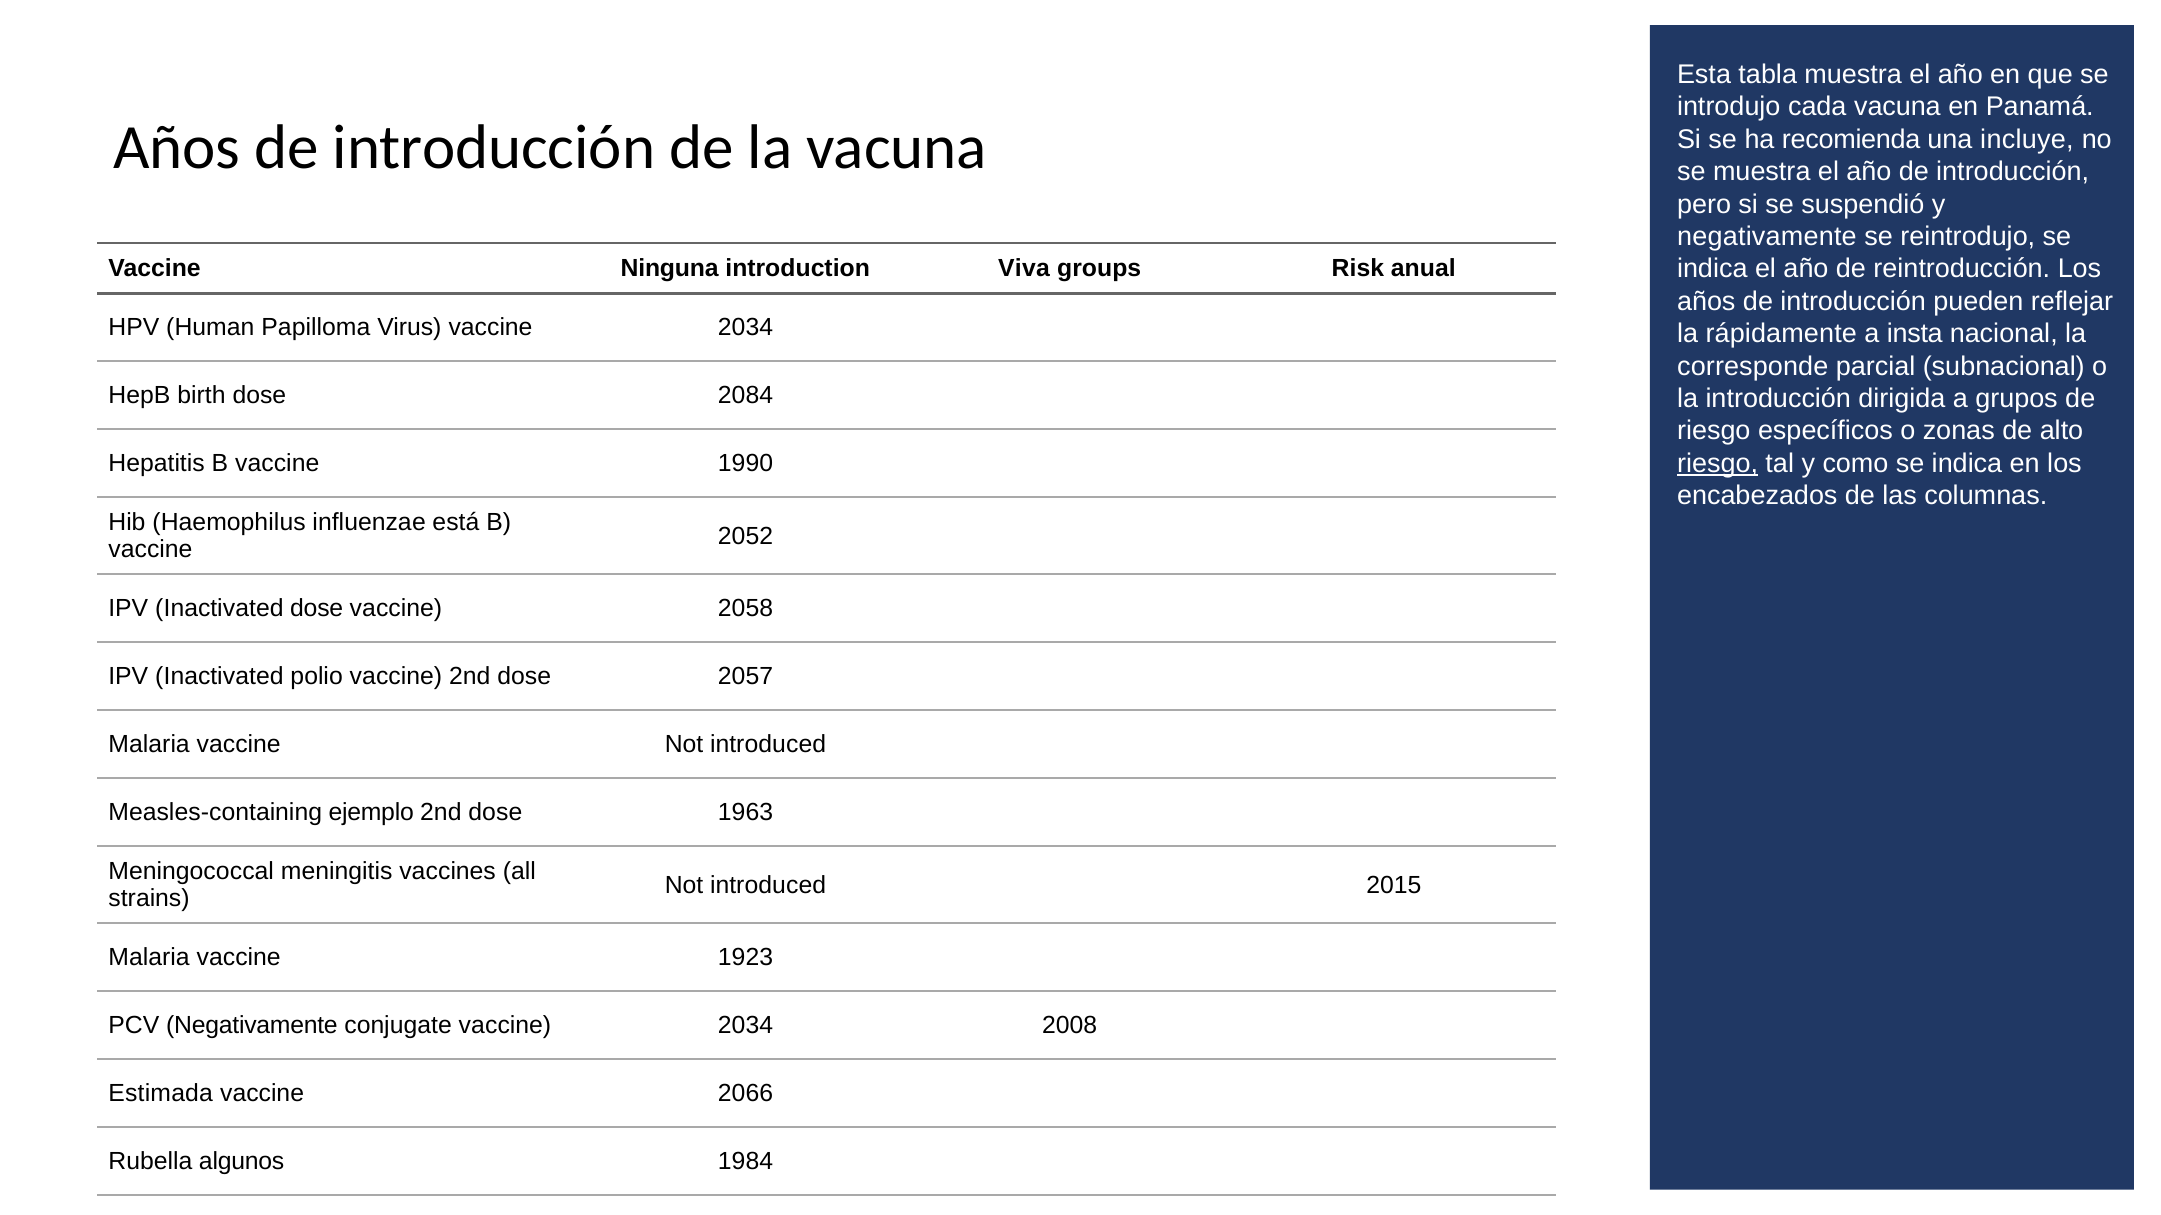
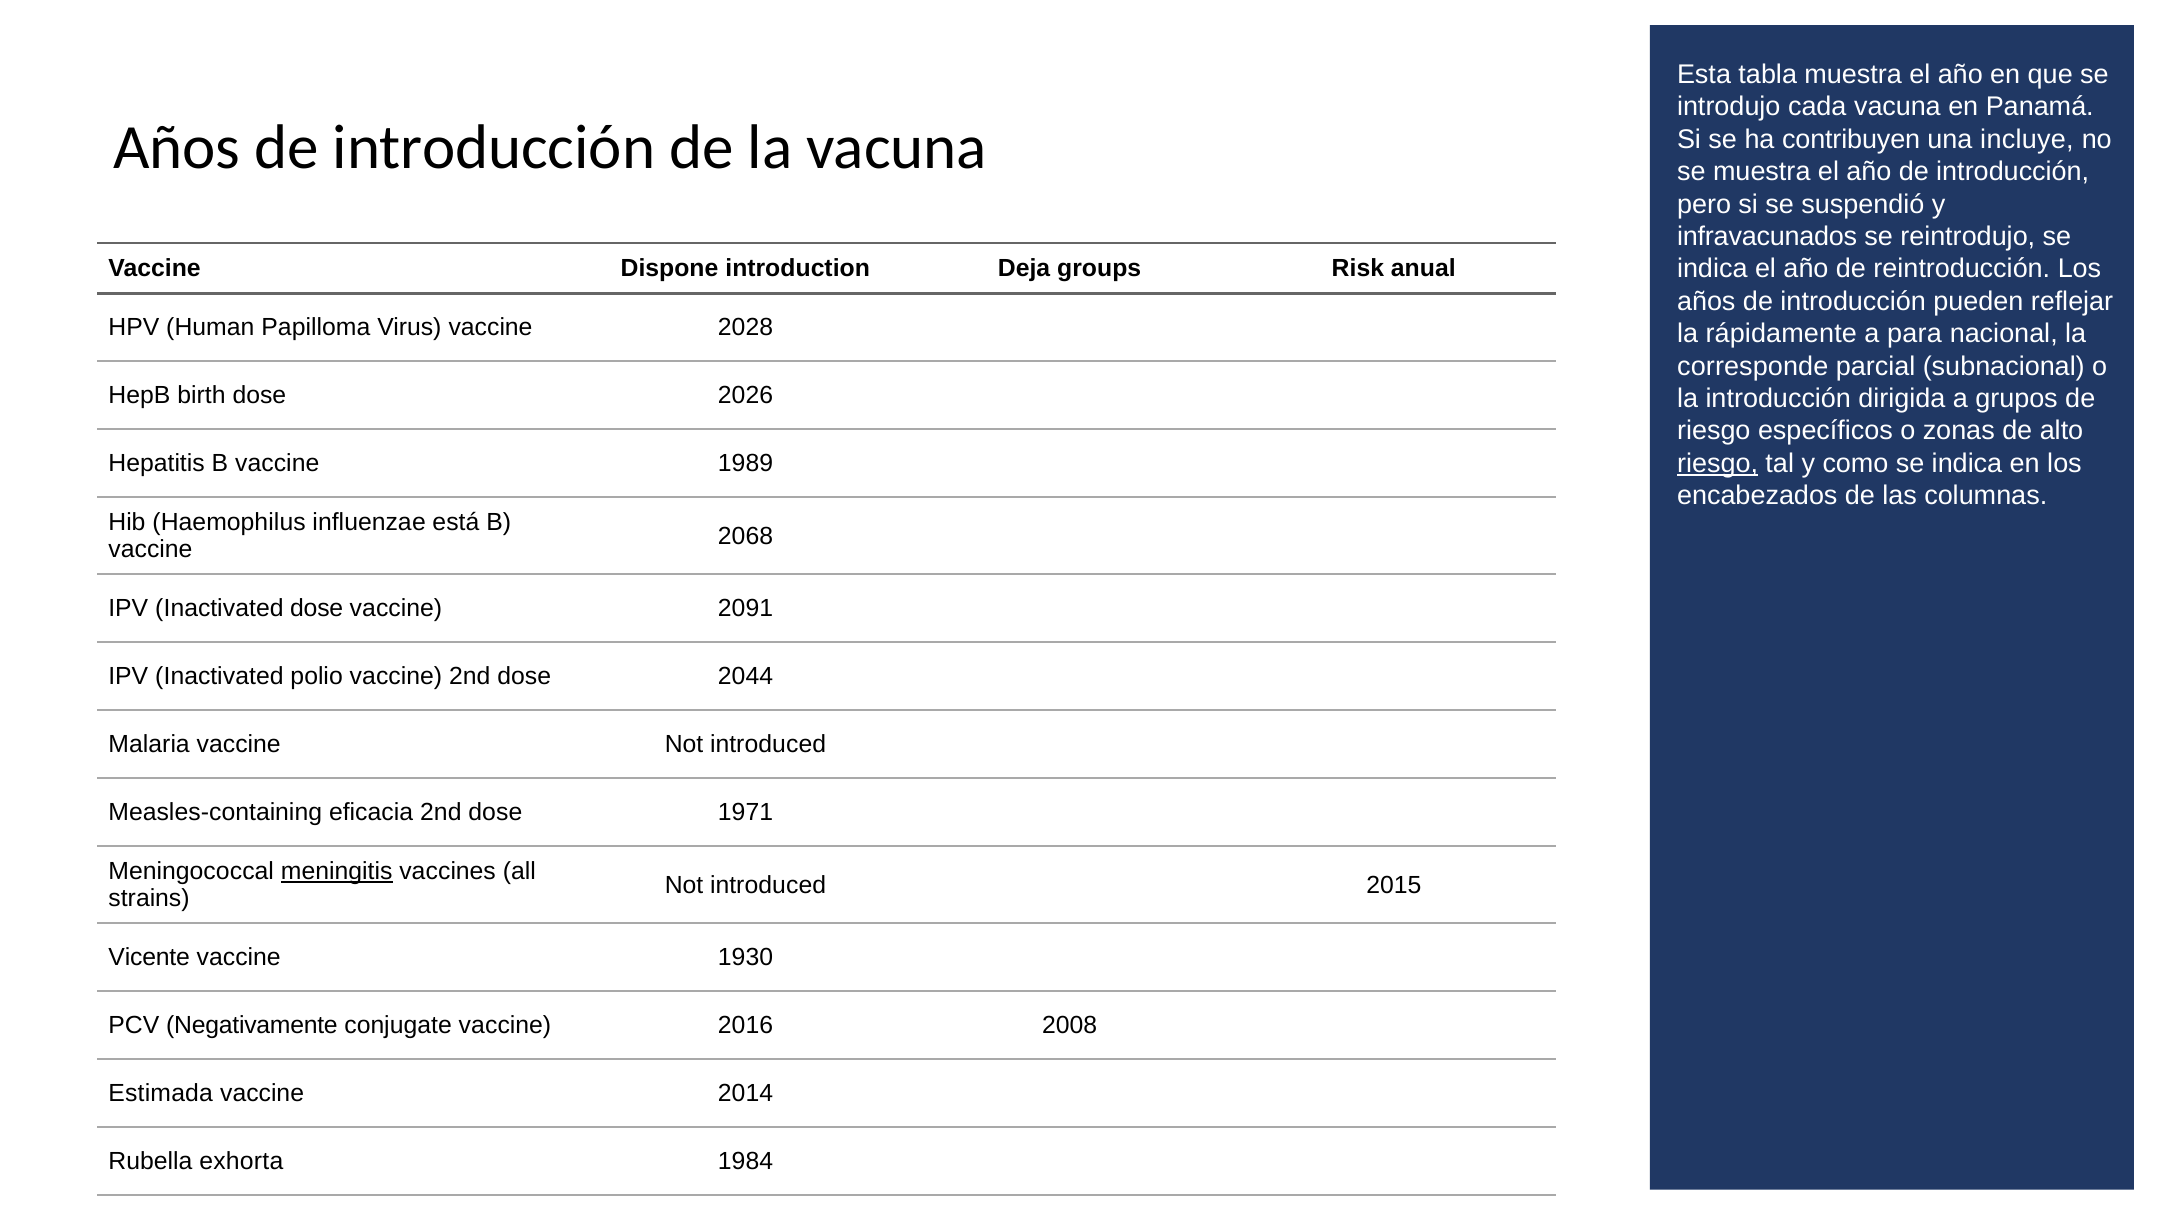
recomienda: recomienda -> contribuyen (1851, 140)
negativamente: negativamente -> infravacunados (1767, 237)
Ninguna: Ninguna -> Dispone (669, 269)
Viva: Viva -> Deja (1024, 269)
Virus vaccine 2034: 2034 -> 2028 (746, 328)
insta: insta -> para (1915, 334)
2084: 2084 -> 2026 (746, 395)
1990: 1990 -> 1989 (746, 463)
2052: 2052 -> 2068 (746, 536)
2058: 2058 -> 2091 (746, 609)
2057: 2057 -> 2044 (746, 677)
ejemplo: ejemplo -> eficacia (371, 813)
1963: 1963 -> 1971 (746, 813)
meningitis underline: none -> present (337, 872)
Malaria: Malaria -> Vicente (149, 958)
1923: 1923 -> 1930 (746, 958)
conjugate vaccine 2034: 2034 -> 2016 (746, 1026)
2066: 2066 -> 2014 (746, 1094)
algunos: algunos -> exhorta (241, 1162)
